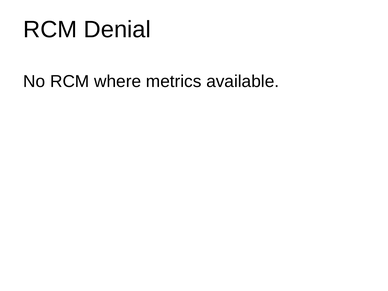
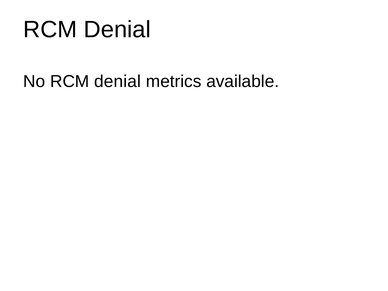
No RCM where: where -> denial (118, 81)
